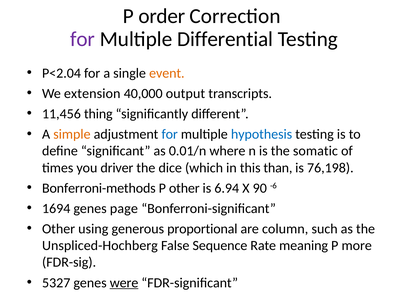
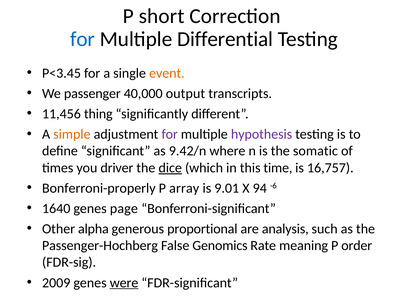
order: order -> short (162, 16)
for colour: purple -> blue (83, 39)
P<2.04: P<2.04 -> P<3.45 (61, 73)
extension: extension -> passenger (92, 94)
for colour: blue -> purple (170, 134)
hypothesis colour: blue -> purple (262, 134)
0.01/n: 0.01/n -> 9.42/n (188, 151)
dice underline: none -> present (170, 168)
than: than -> time (278, 168)
76,198: 76,198 -> 16,757 (330, 168)
Bonferroni-methods: Bonferroni-methods -> Bonferroni-properly (99, 188)
P other: other -> array (184, 188)
6.94: 6.94 -> 9.01 (227, 188)
90: 90 -> 94 (260, 188)
1694: 1694 -> 1640 (56, 209)
using: using -> alpha (93, 229)
column: column -> analysis (285, 229)
Unspliced-Hochberg: Unspliced-Hochberg -> Passenger-Hochberg (100, 246)
Sequence: Sequence -> Genomics (220, 246)
more: more -> order (357, 246)
5327: 5327 -> 2009 (56, 283)
